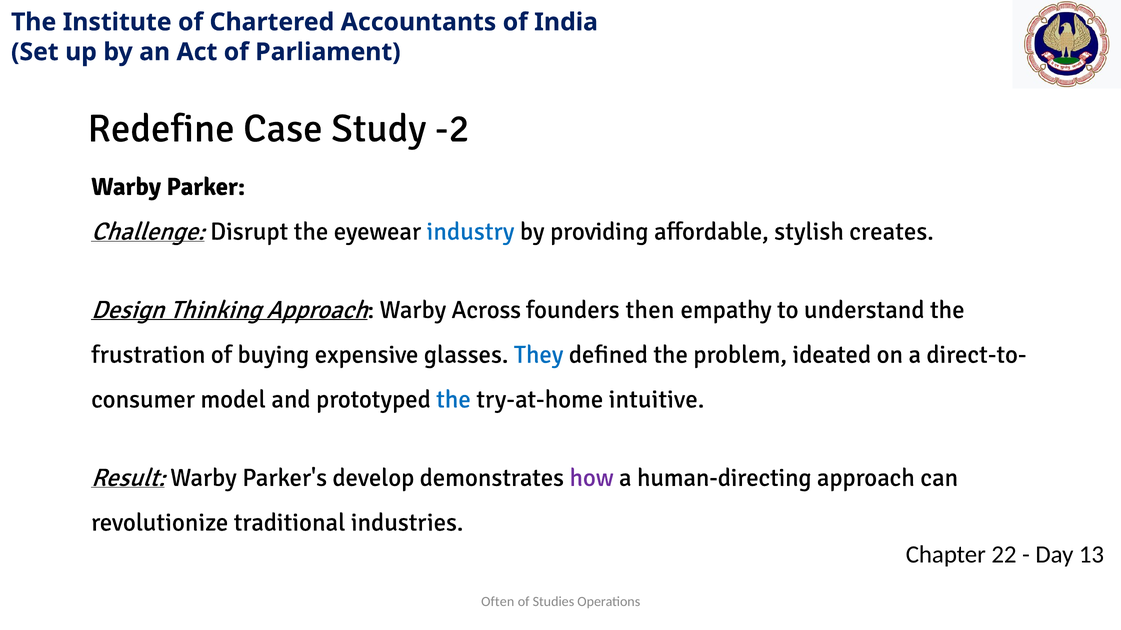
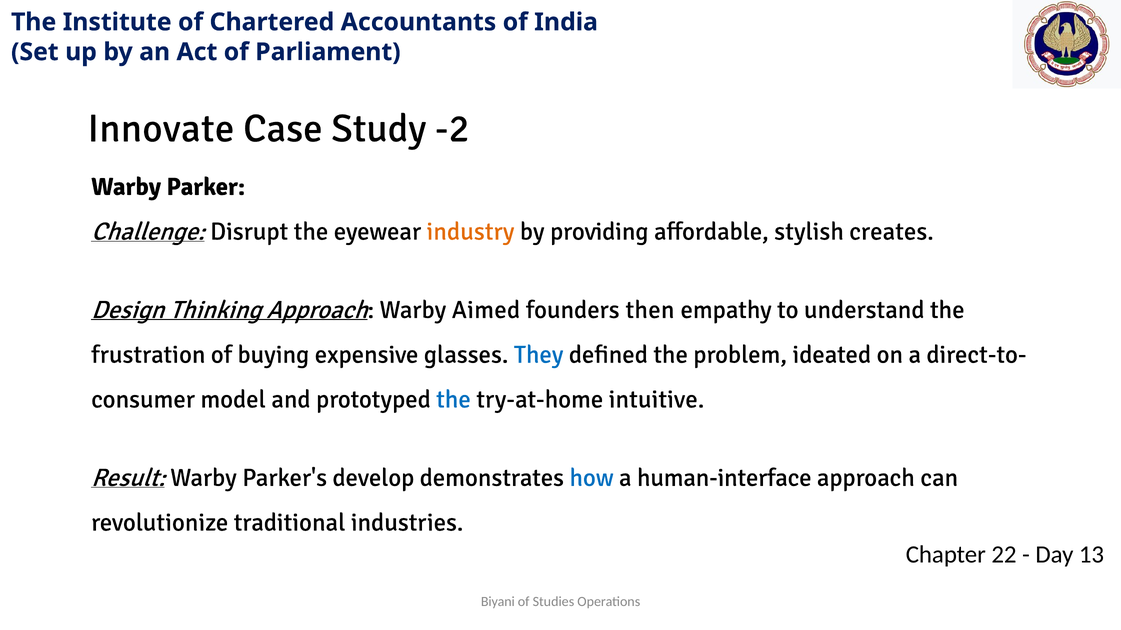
Redefine: Redefine -> Innovate (161, 129)
industry colour: blue -> orange (470, 232)
Across: Across -> Aimed (486, 310)
how colour: purple -> blue (592, 478)
human-directing: human-directing -> human-interface (724, 478)
Often: Often -> Biyani (498, 602)
